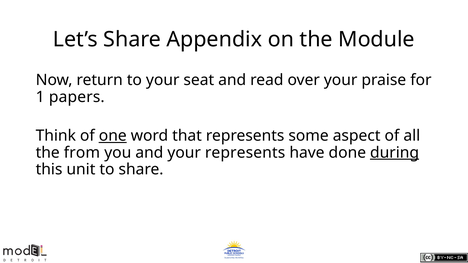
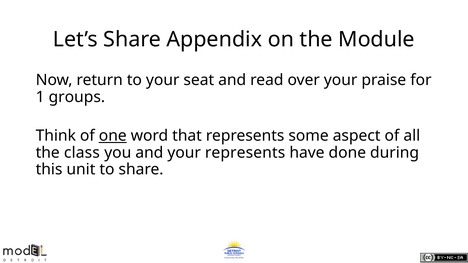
papers: papers -> groups (77, 97)
from: from -> class (82, 153)
during underline: present -> none (395, 153)
